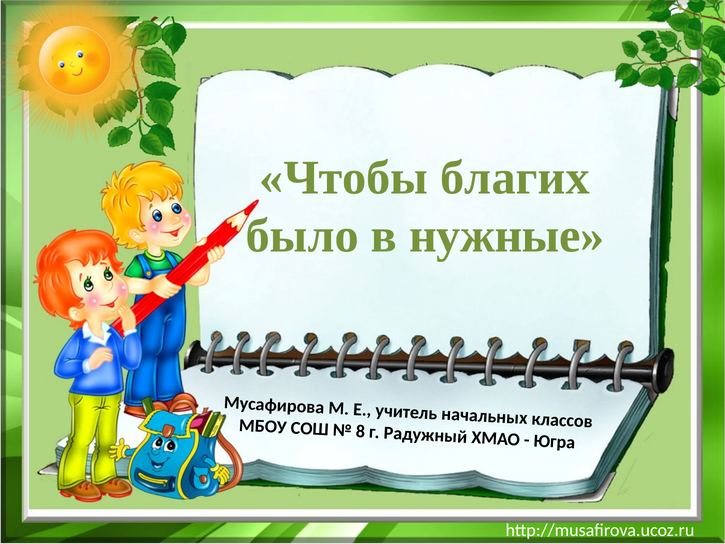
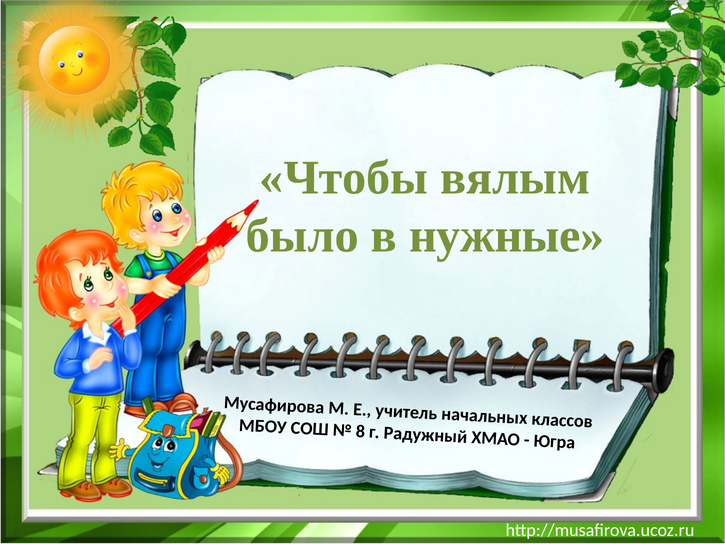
благих: благих -> вялым (515, 178)
